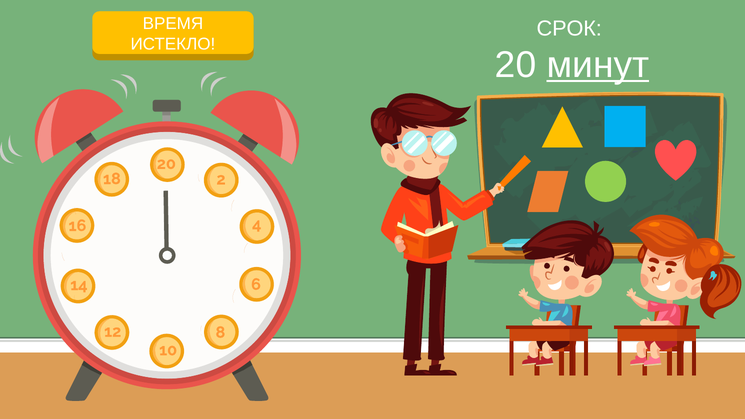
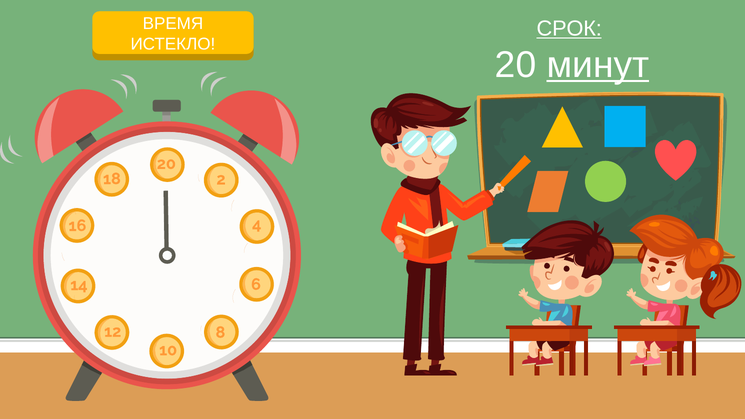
СРОК underline: none -> present (569, 29)
